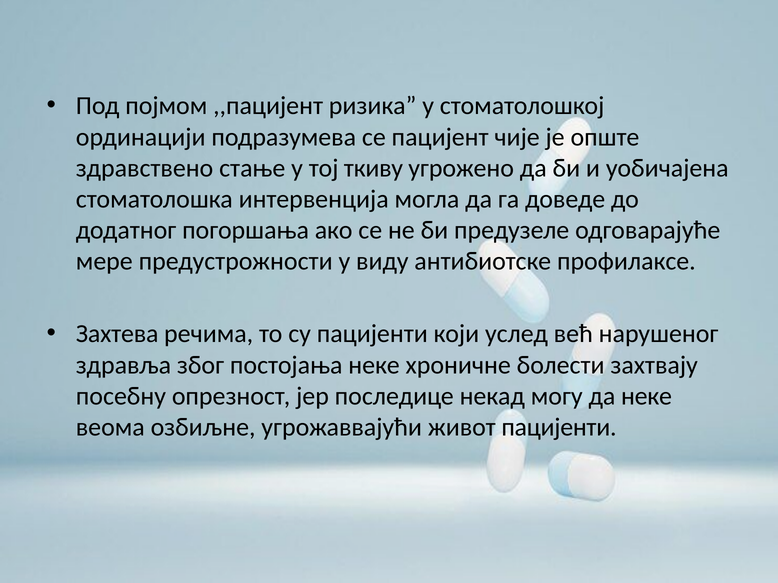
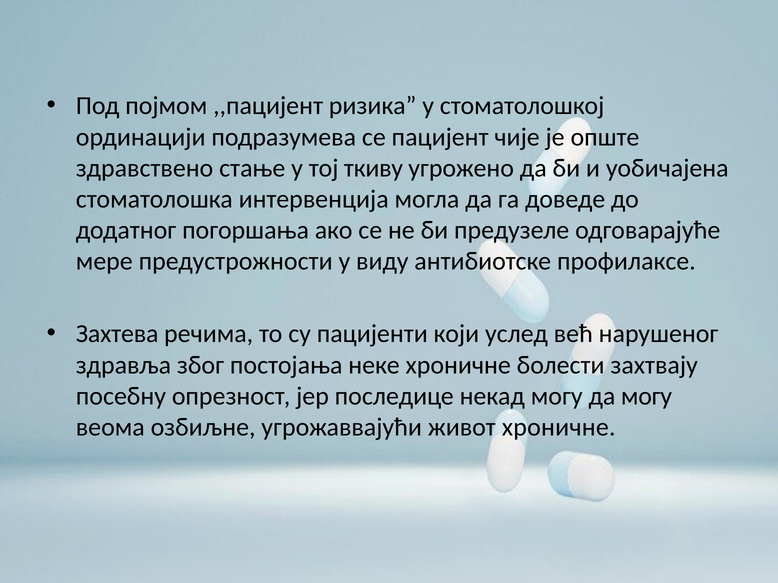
да неке: неке -> могу (647, 396)
живот пацијенти: пацијенти -> хроничне (559, 428)
